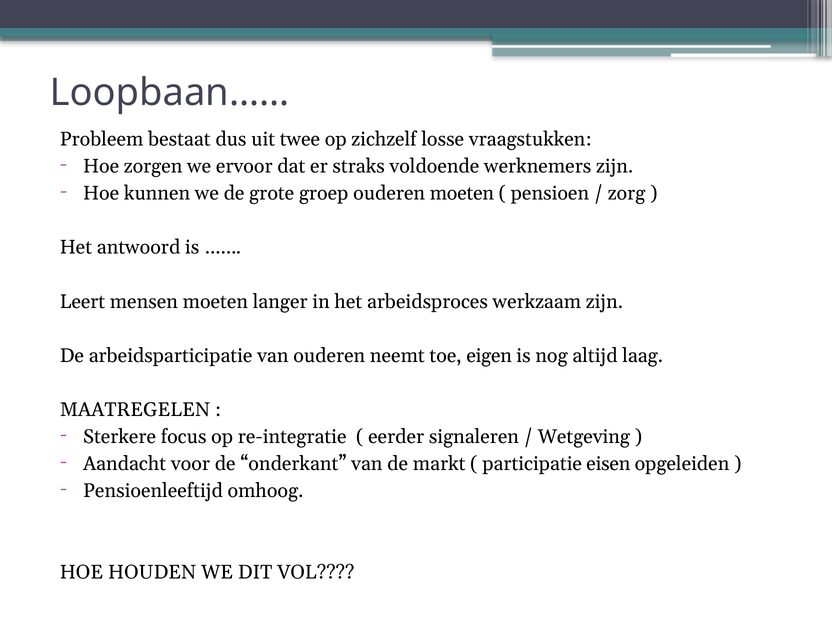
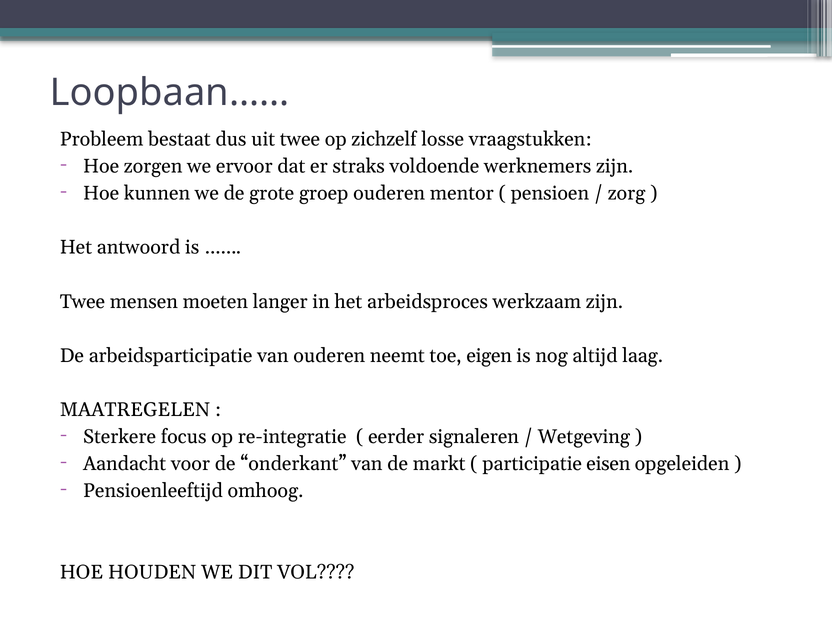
ouderen moeten: moeten -> mentor (462, 193)
Leert: Leert -> Twee (82, 302)
